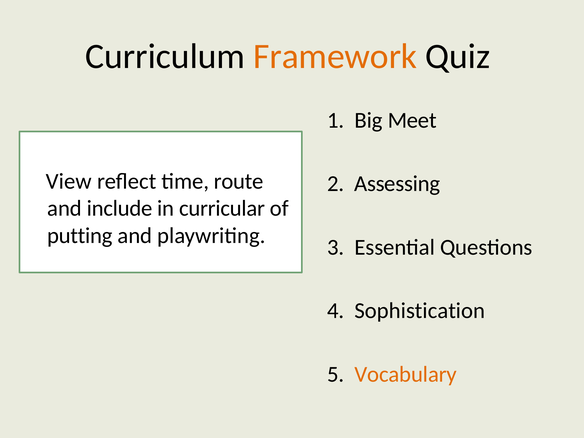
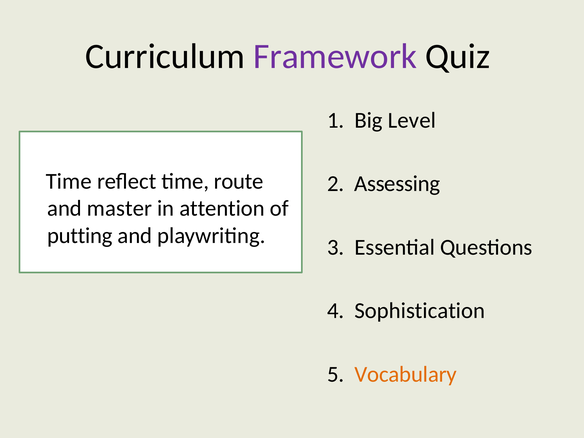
Framework colour: orange -> purple (335, 57)
Meet: Meet -> Level (412, 120)
View: View -> Time (69, 181)
include: include -> master (119, 208)
curricular: curricular -> attention (222, 208)
